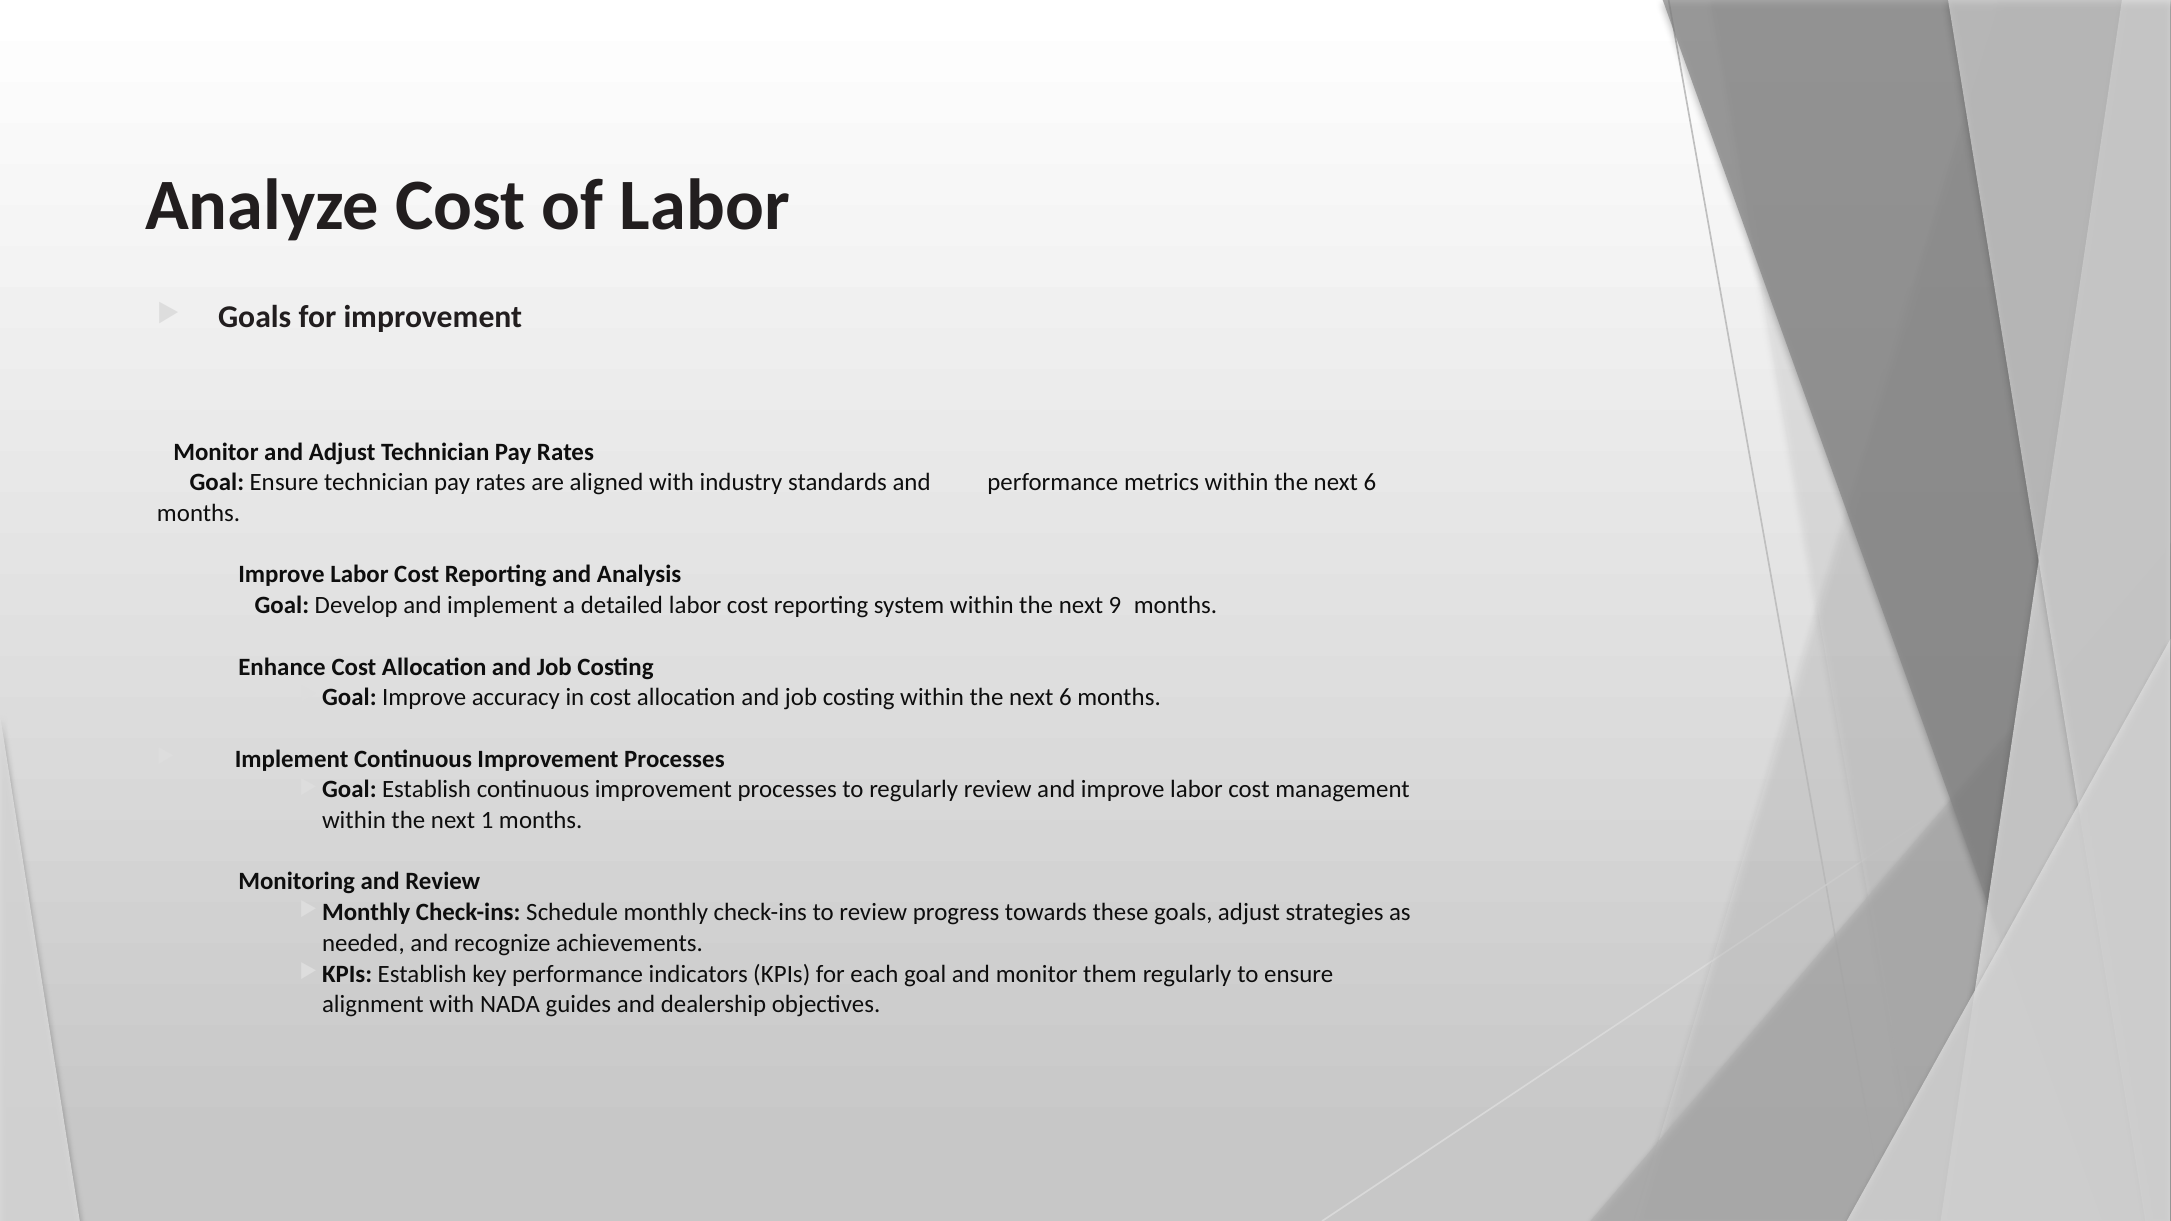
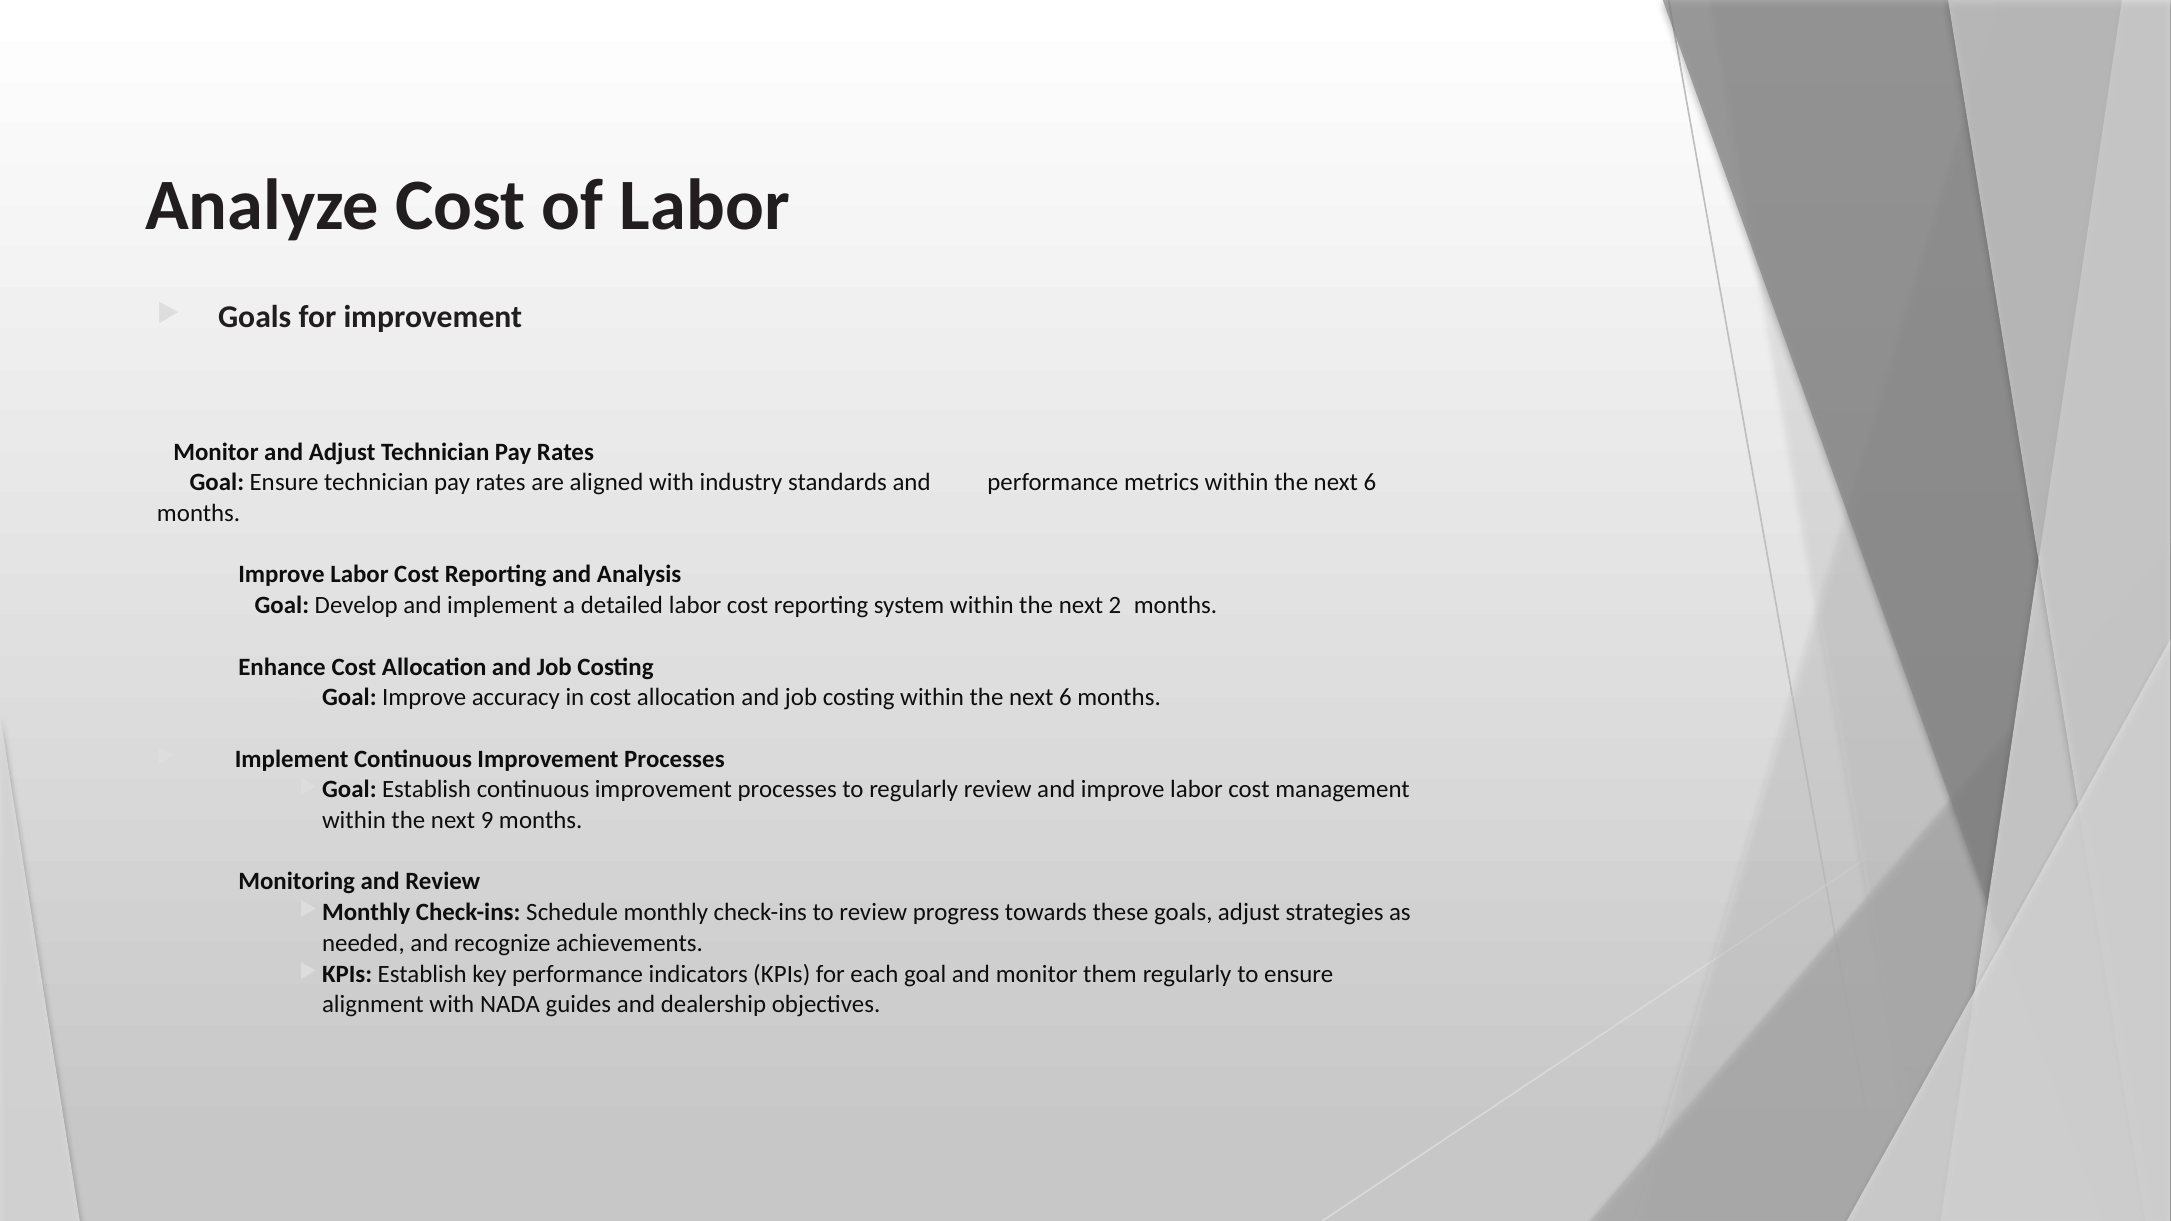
9: 9 -> 2 (1115, 606)
1: 1 -> 9 (487, 820)
